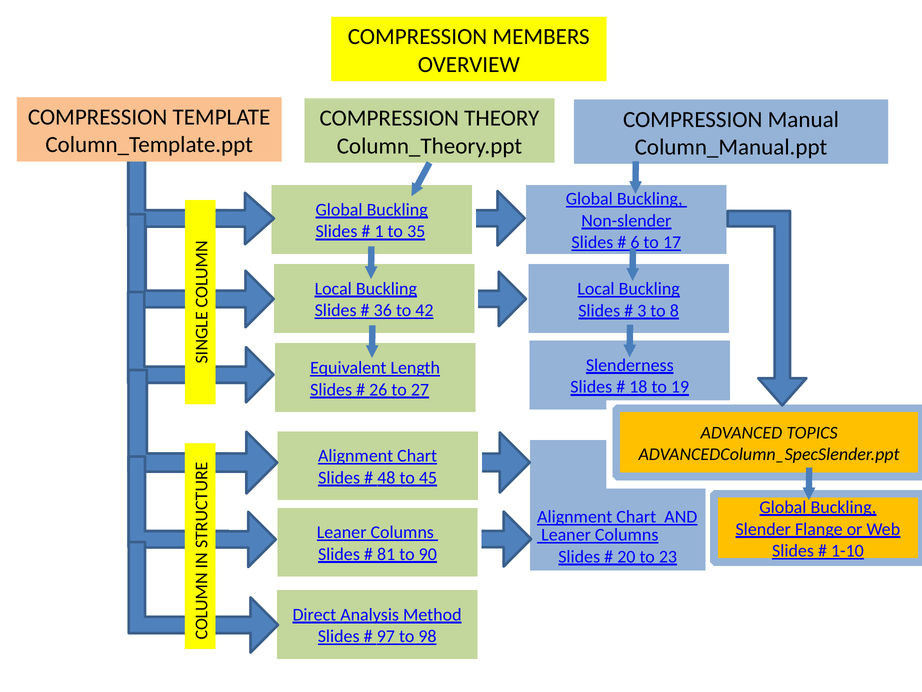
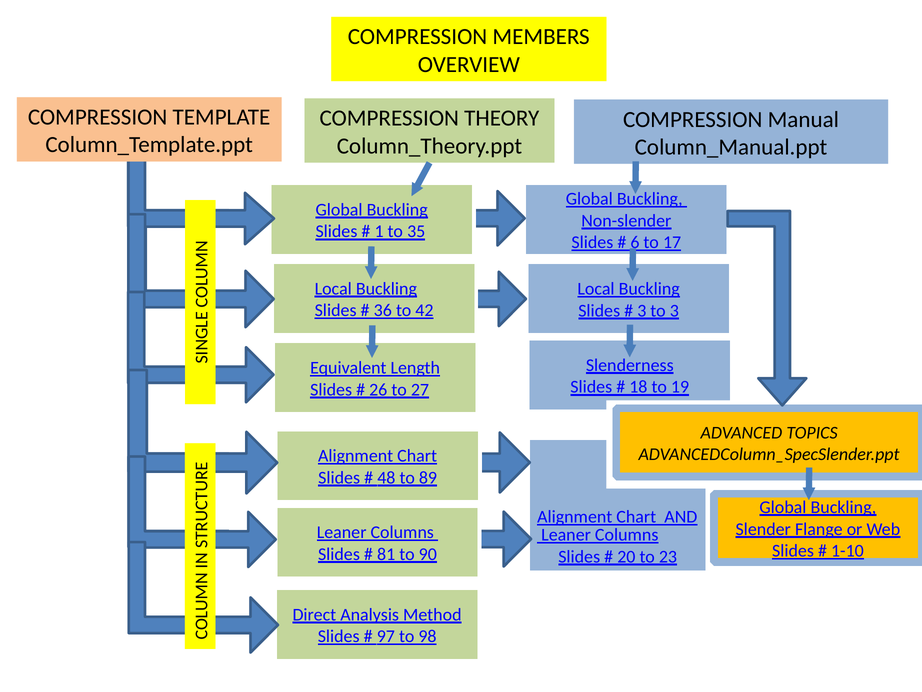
to 8: 8 -> 3 (674, 310)
45: 45 -> 89 (428, 477)
